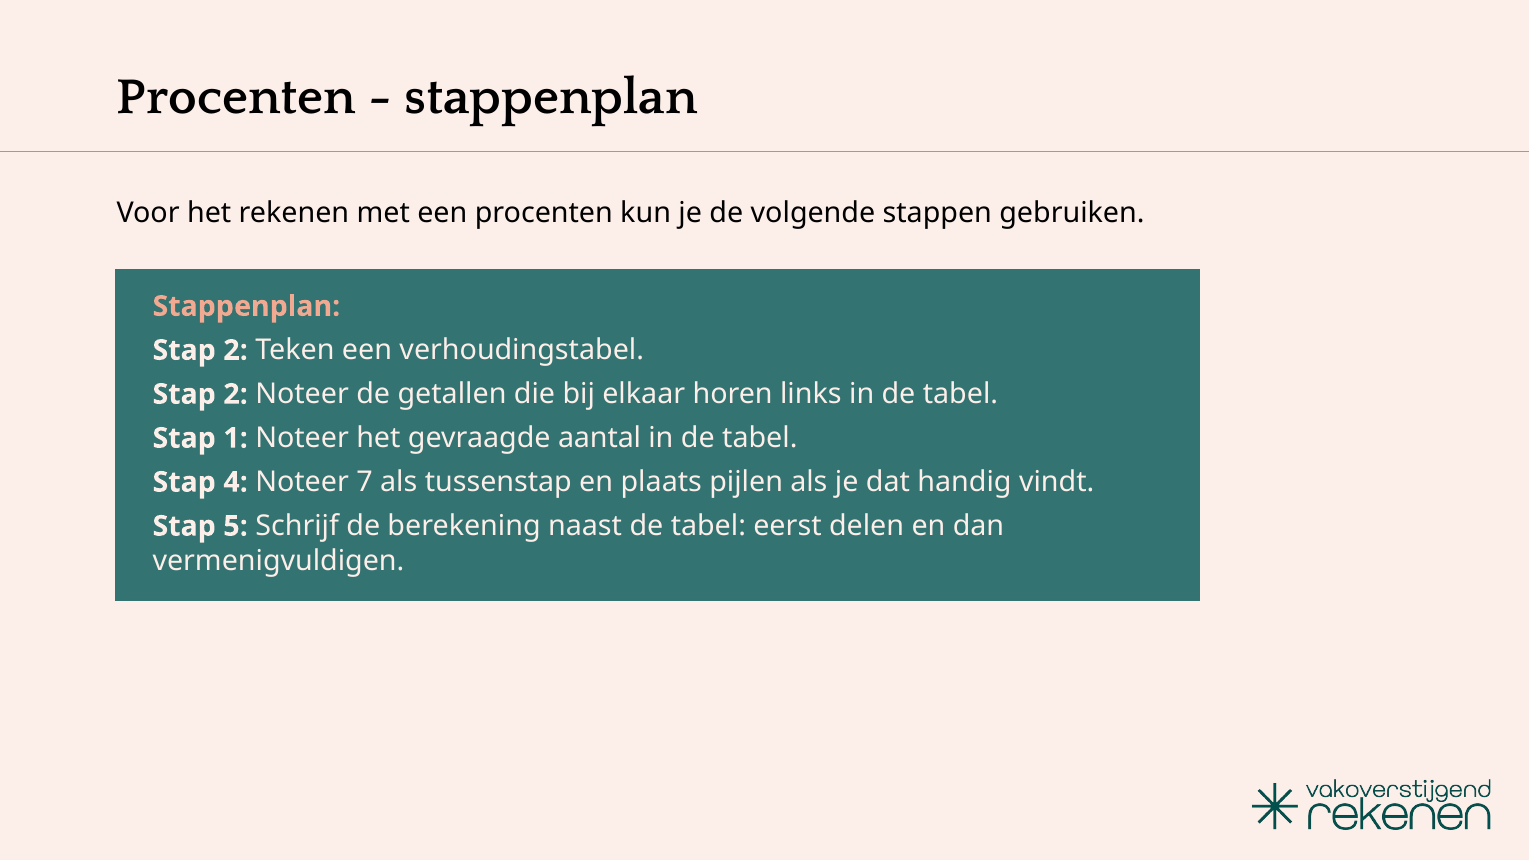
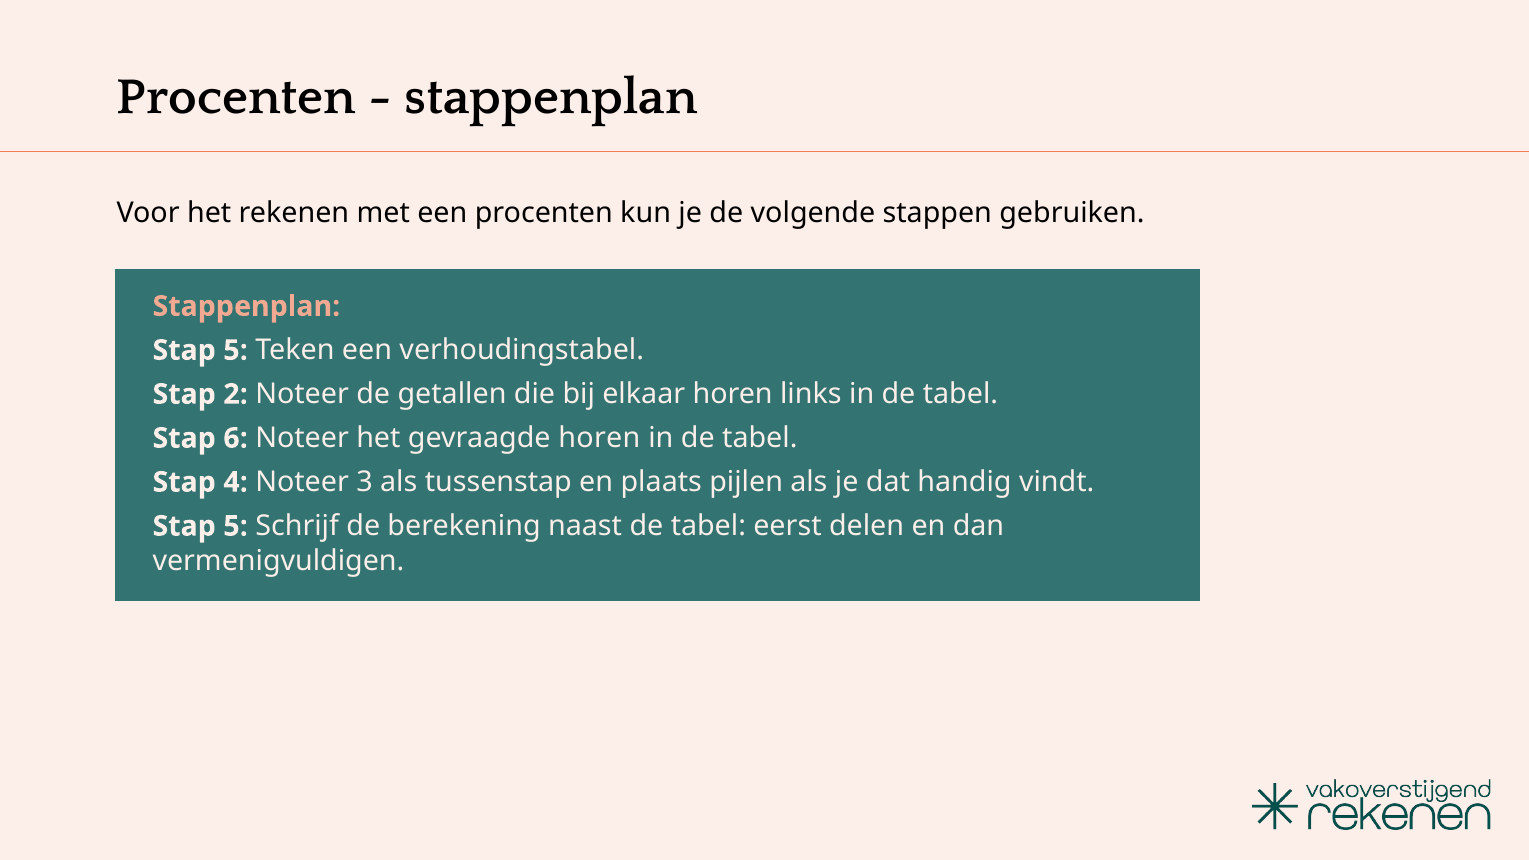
2: 2 -> 5 (236, 350)
1: 1 -> 6 (236, 438)
gevraagde aantal: aantal -> horen (599, 438)
7: 7 -> 3 (365, 482)
